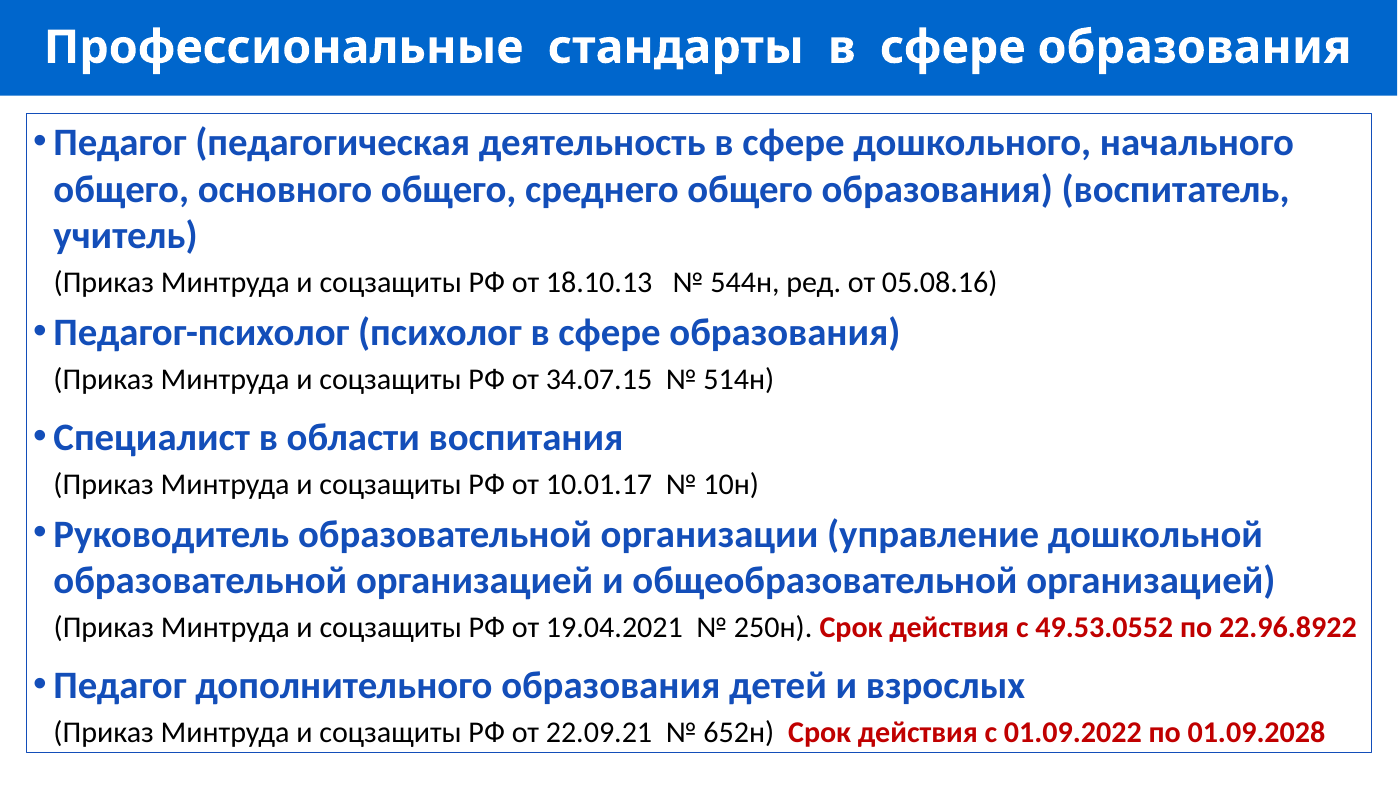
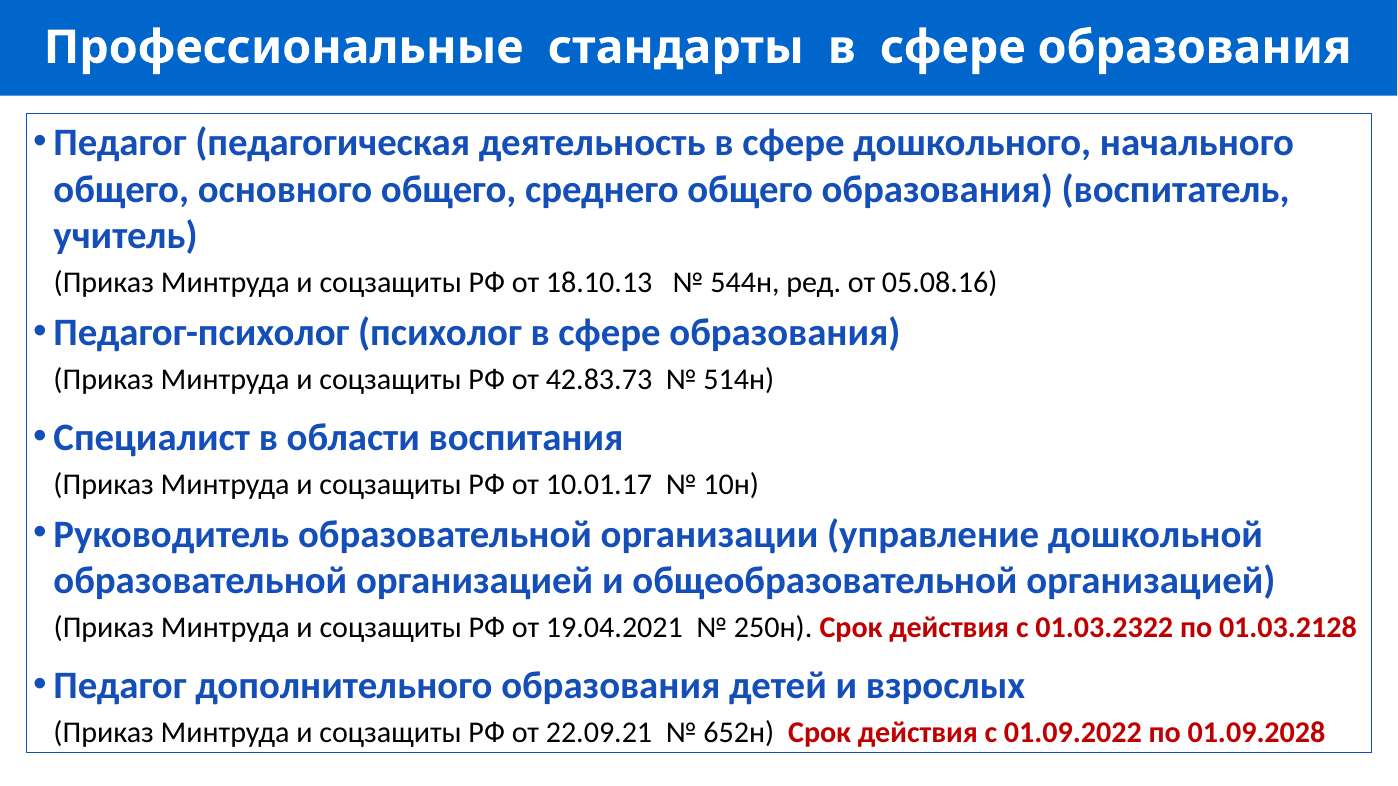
34.07.15: 34.07.15 -> 42.83.73 (599, 379)
49.53.0552: 49.53.0552 -> 01.03.2322 (1104, 628)
22.96.8922: 22.96.8922 -> 01.03.2128 (1288, 628)
